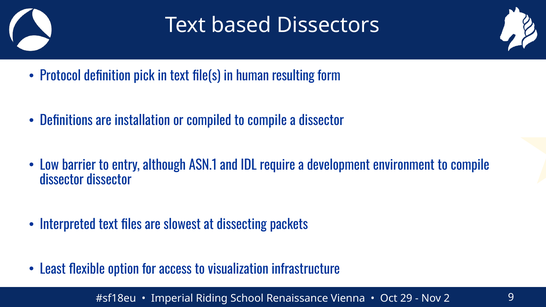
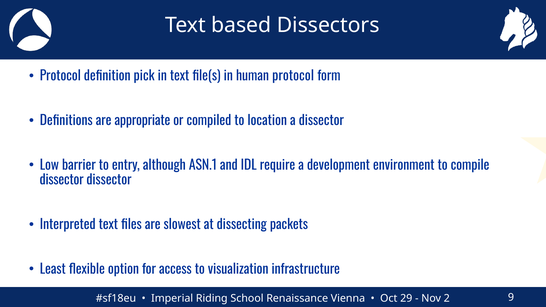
human resulting: resulting -> protocol (293, 76)
installation: installation -> appropriate (142, 121)
compiled to compile: compile -> location (267, 121)
